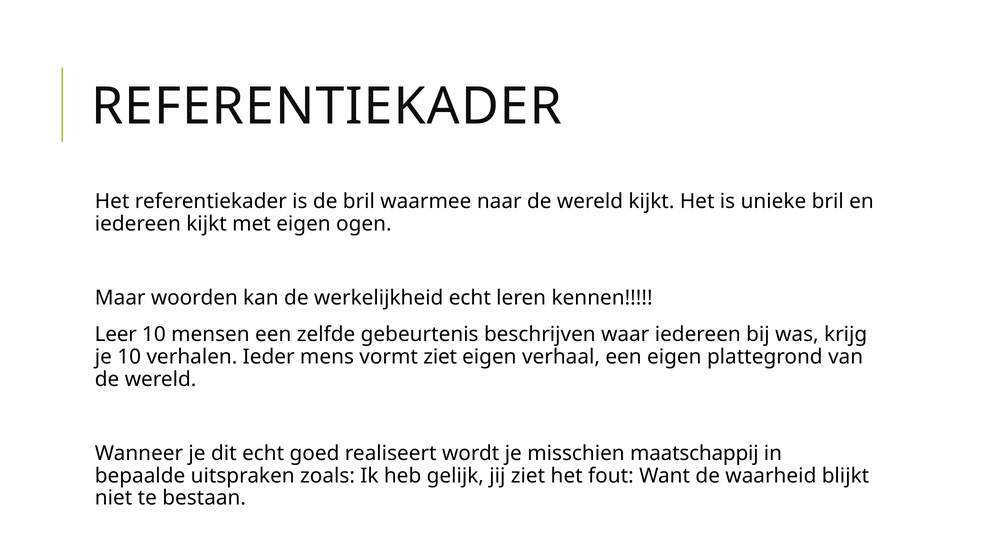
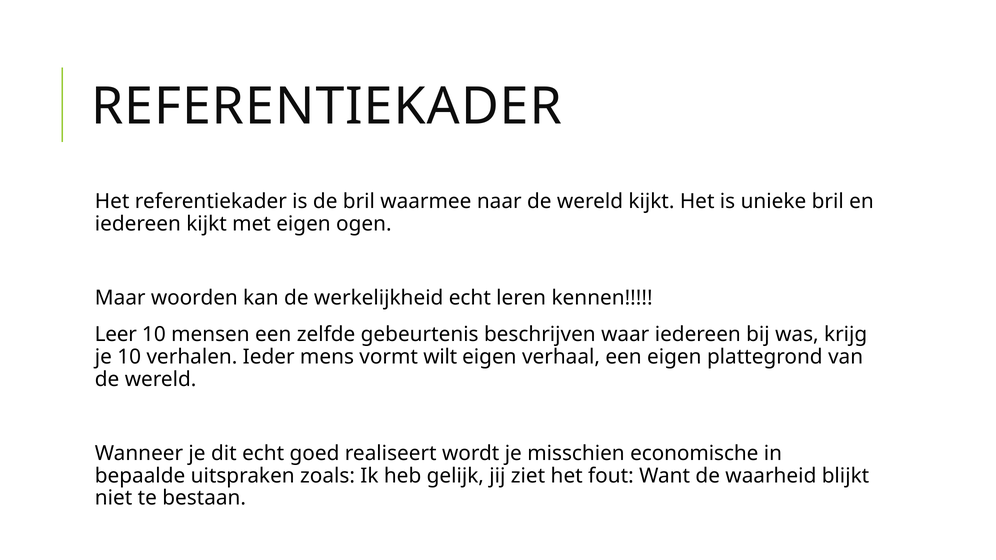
vormt ziet: ziet -> wilt (440, 357)
maatschappij: maatschappij -> economische (694, 453)
